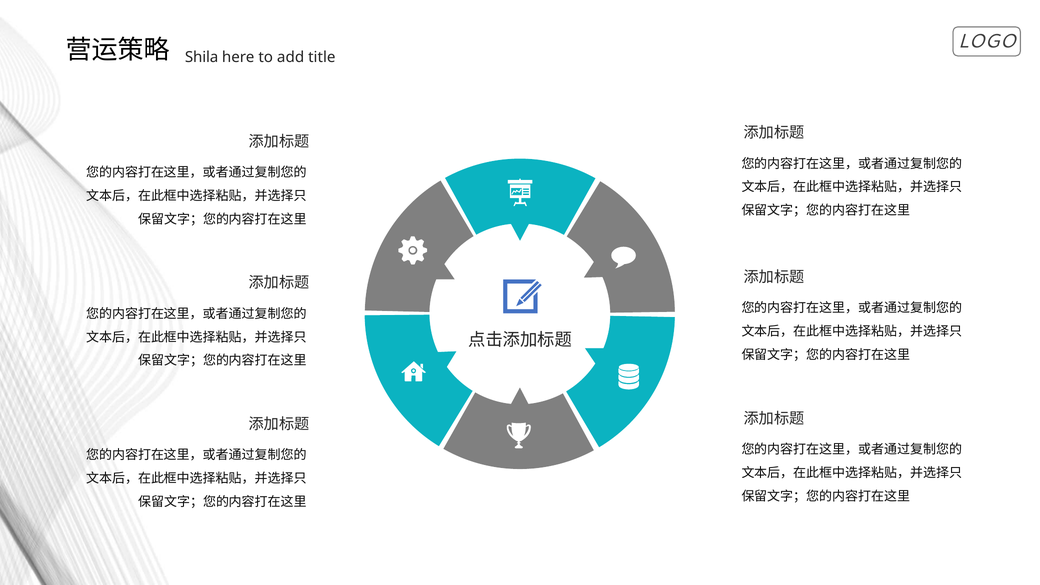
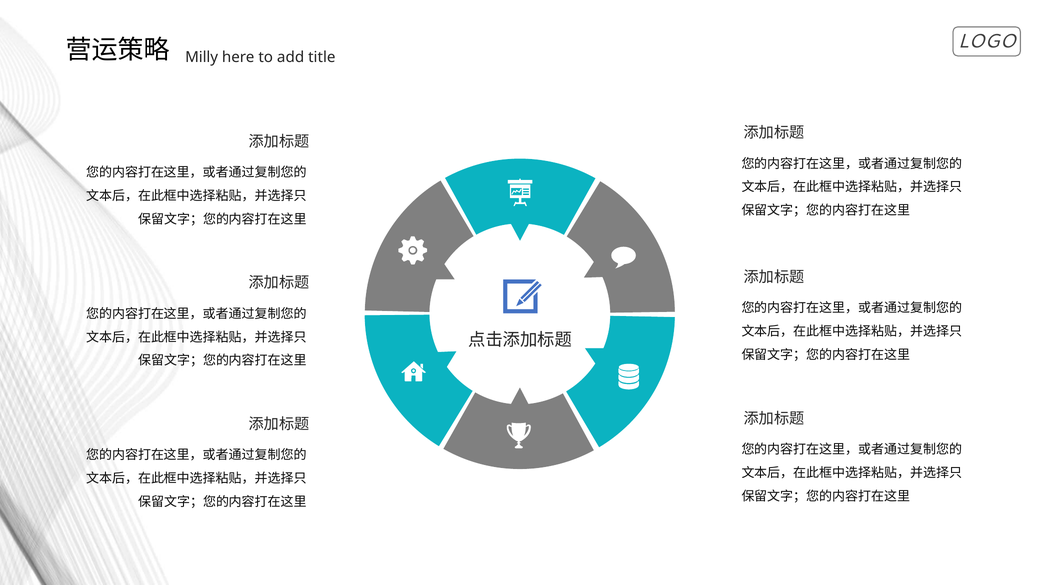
Shila: Shila -> Milly (202, 57)
